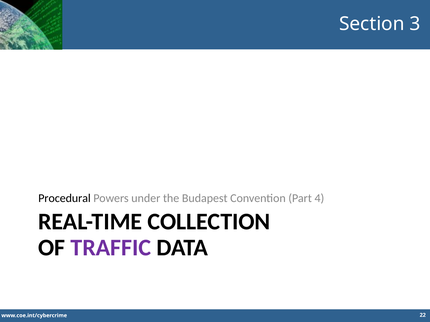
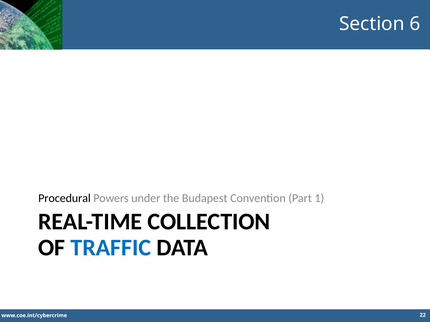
3: 3 -> 6 (415, 24)
4: 4 -> 1 (319, 199)
TRAFFIC colour: purple -> blue (111, 248)
